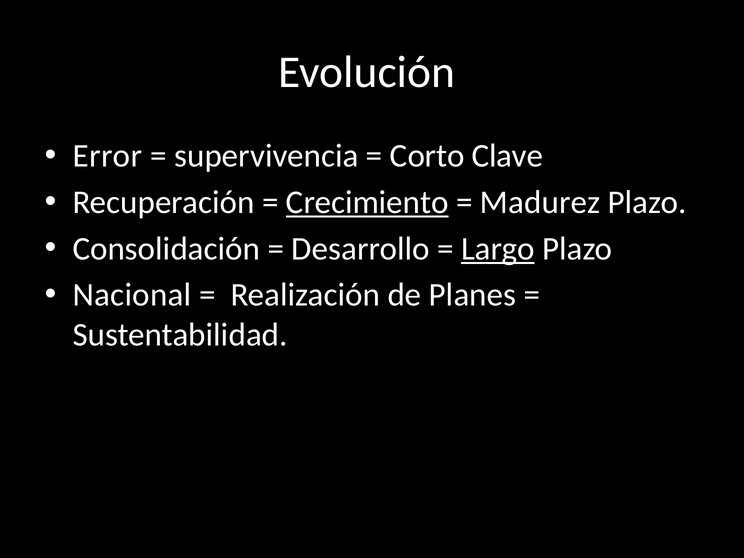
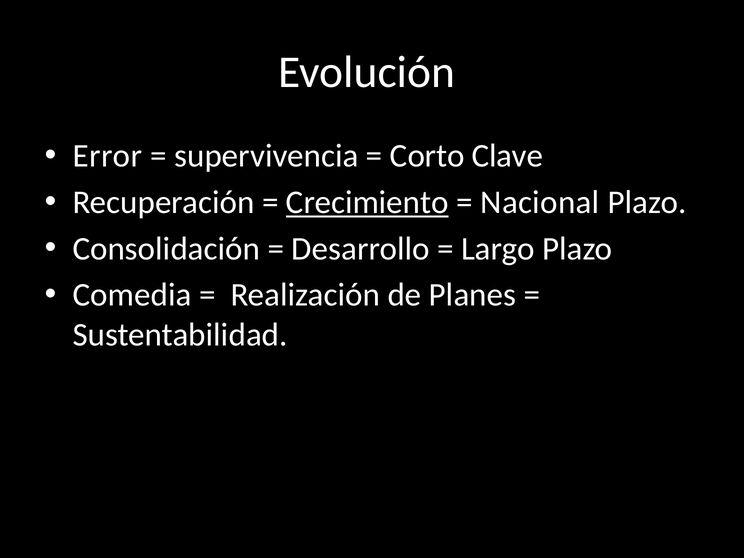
Madurez: Madurez -> Nacional (540, 202)
Largo underline: present -> none (498, 249)
Nacional: Nacional -> Comedia (132, 295)
